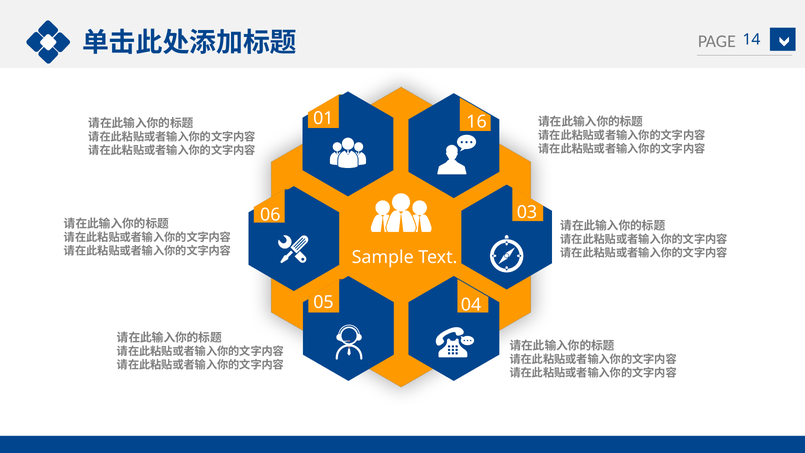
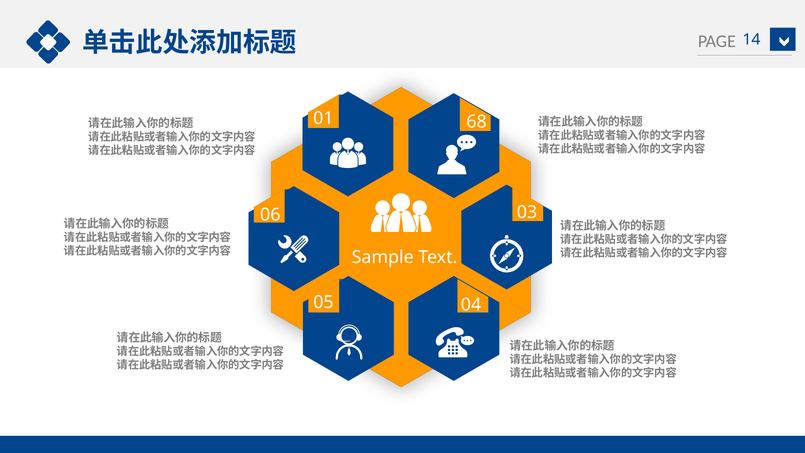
16: 16 -> 68 (477, 122)
